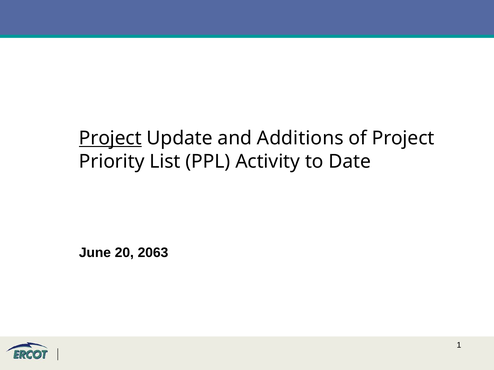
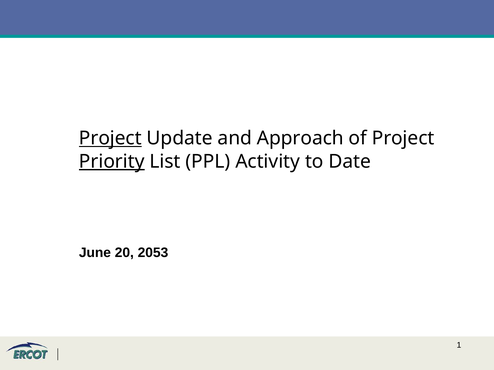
Additions: Additions -> Approach (300, 139)
Priority underline: none -> present (112, 162)
2063: 2063 -> 2053 (153, 253)
